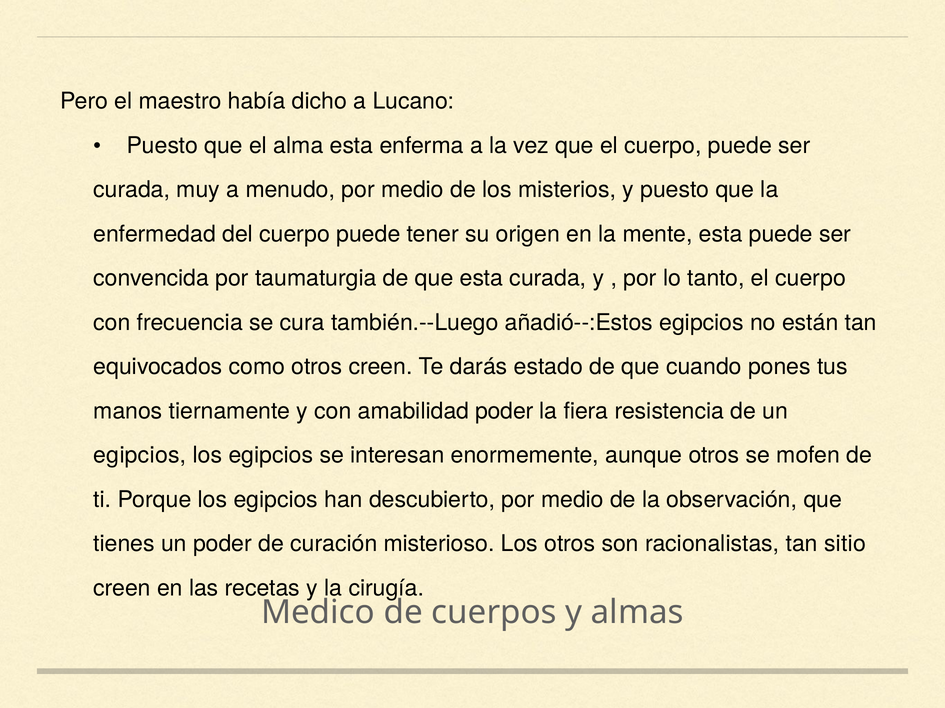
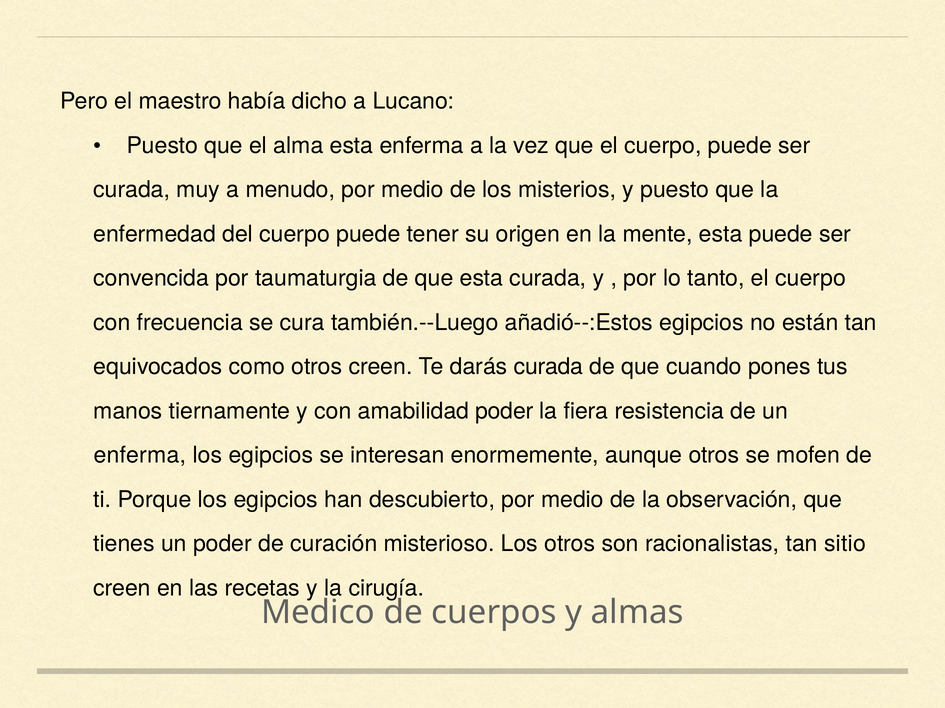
darás estado: estado -> curada (548, 367)
egipcios: egipcios -> enferma (140, 456)
